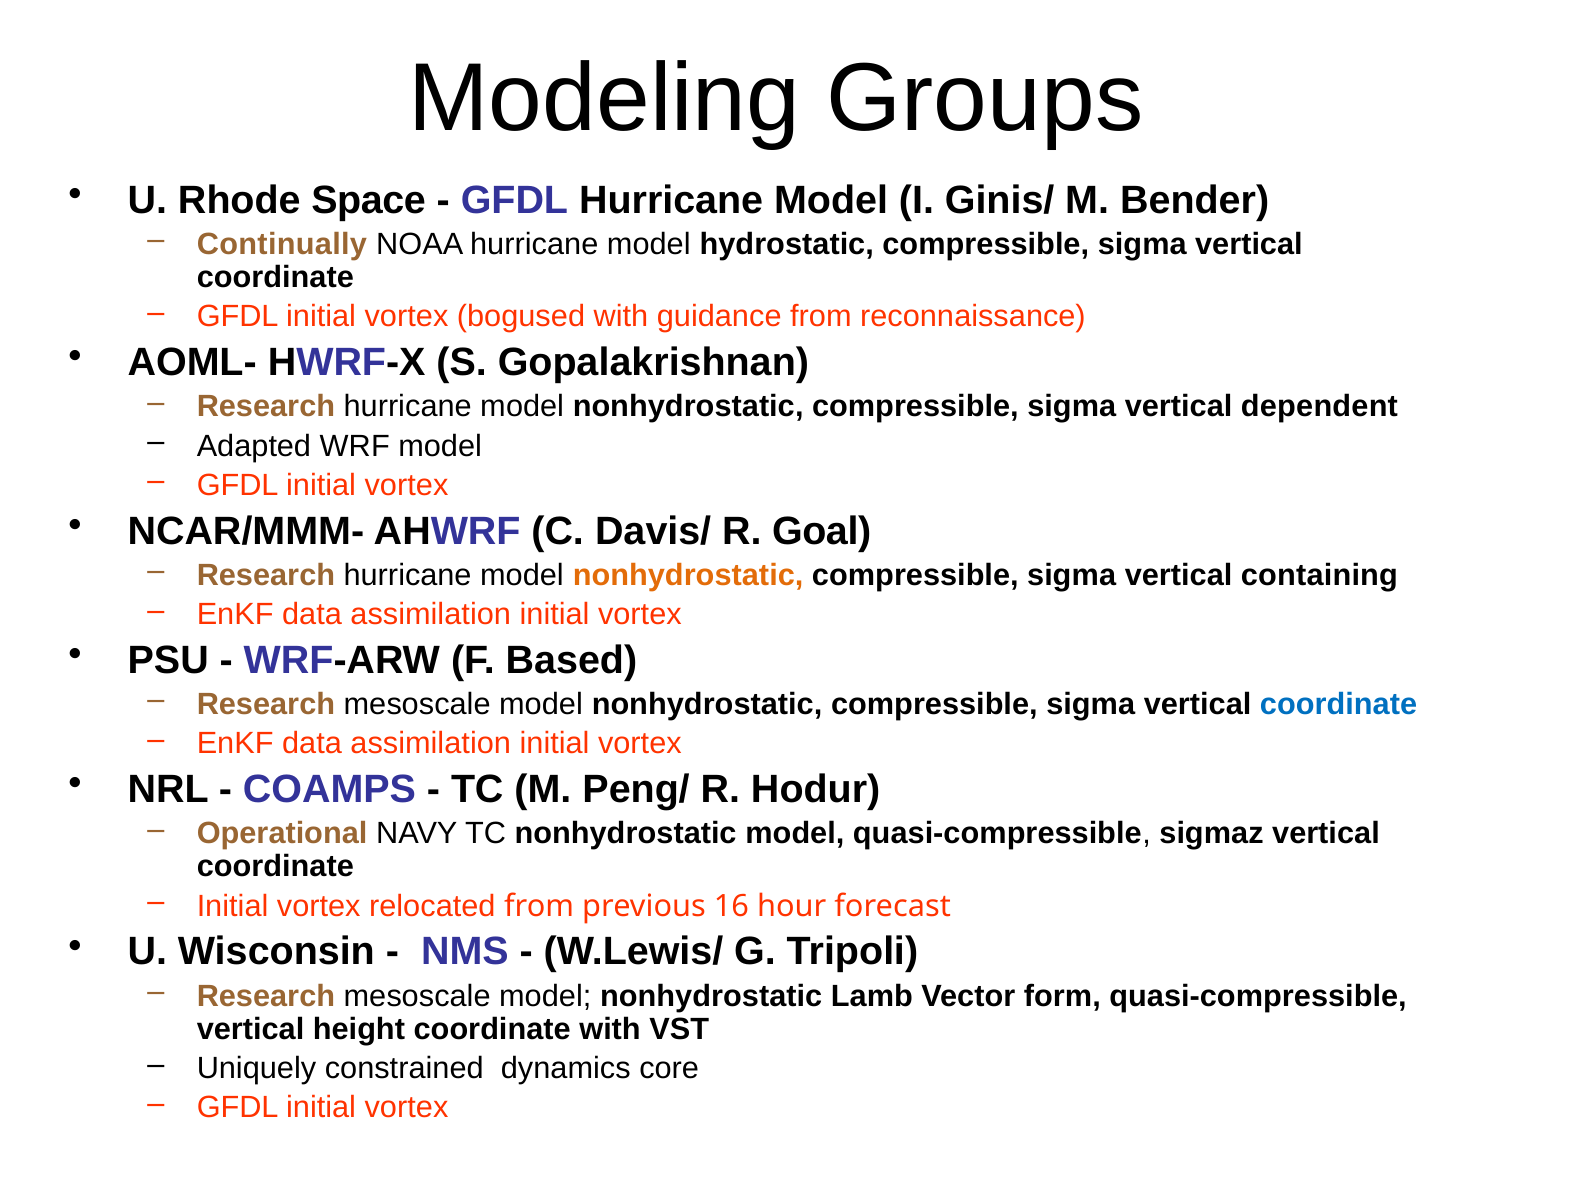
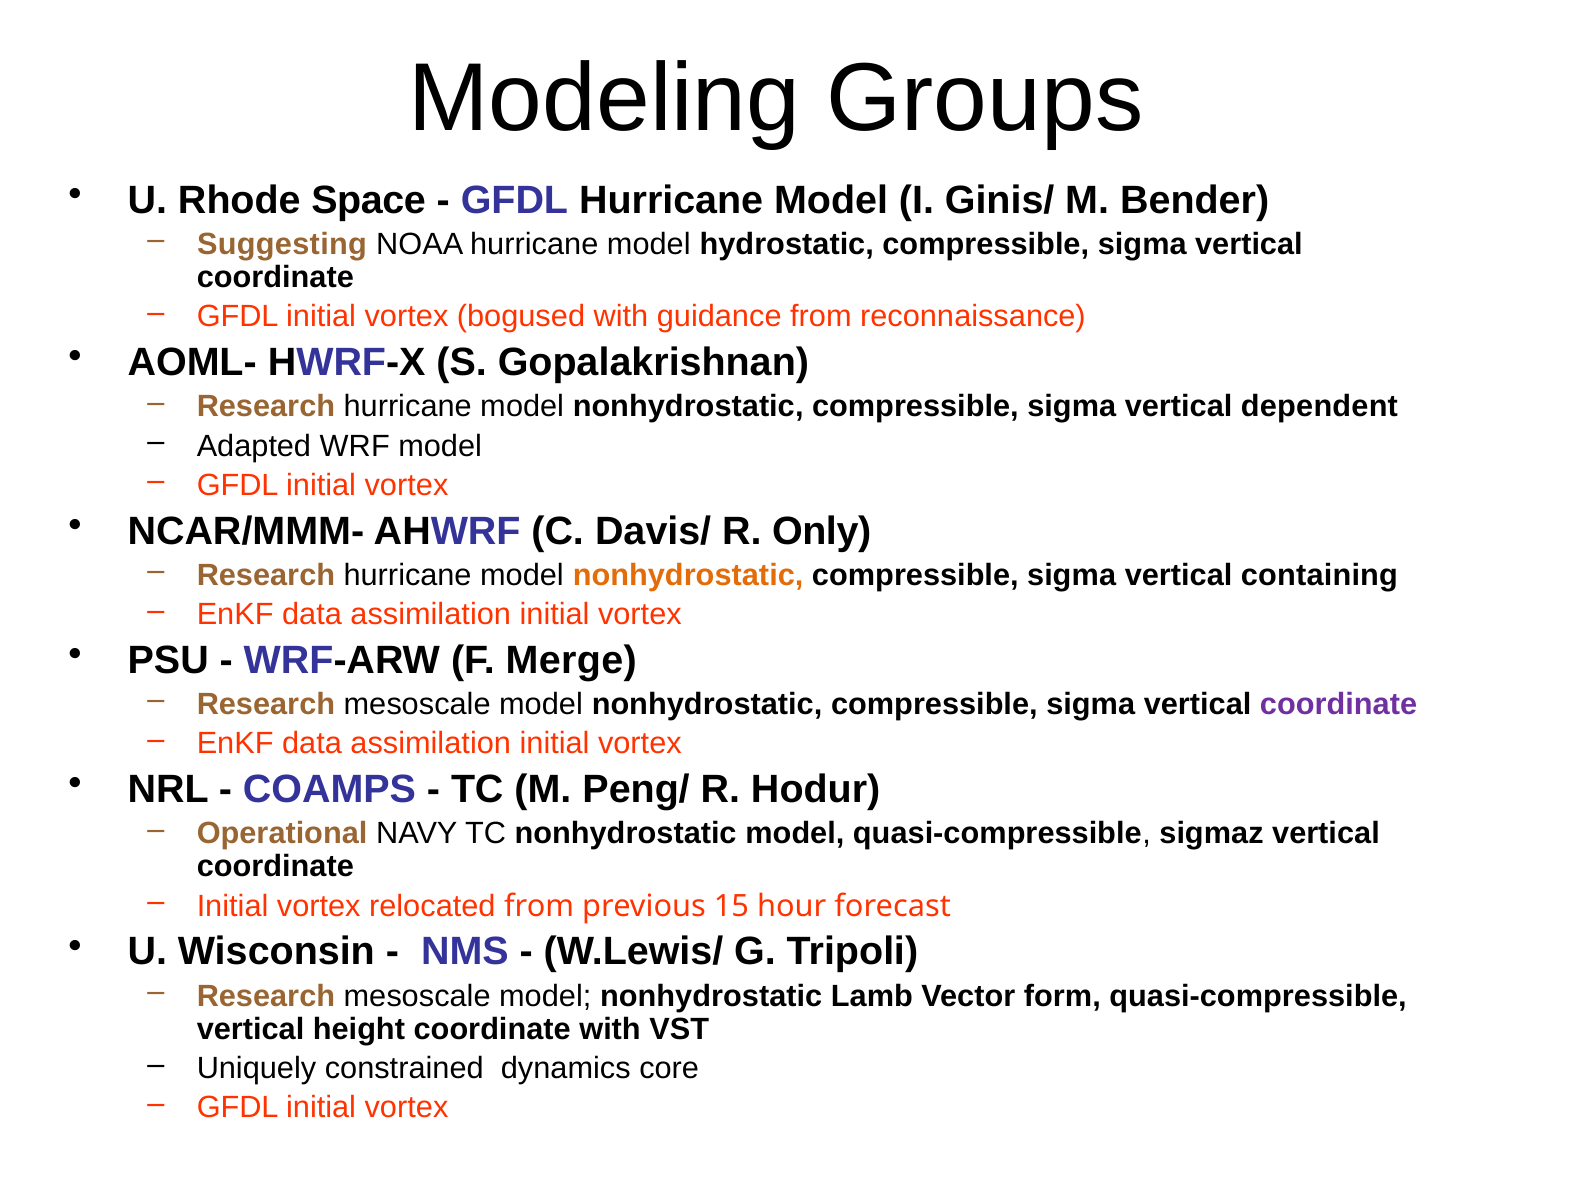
Continually: Continually -> Suggesting (282, 244)
Goal: Goal -> Only (822, 531)
Based: Based -> Merge (571, 660)
coordinate colour: blue -> purple (1339, 704)
16: 16 -> 15 (731, 906)
